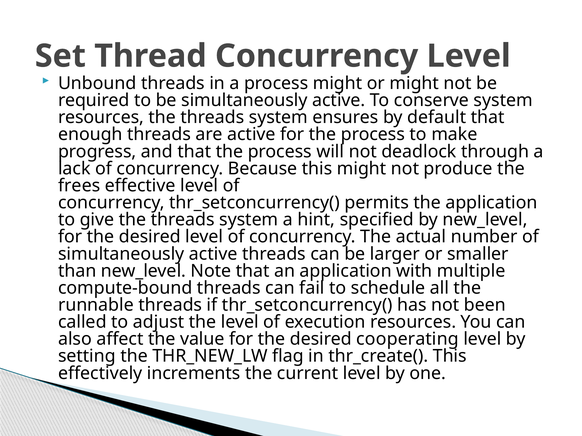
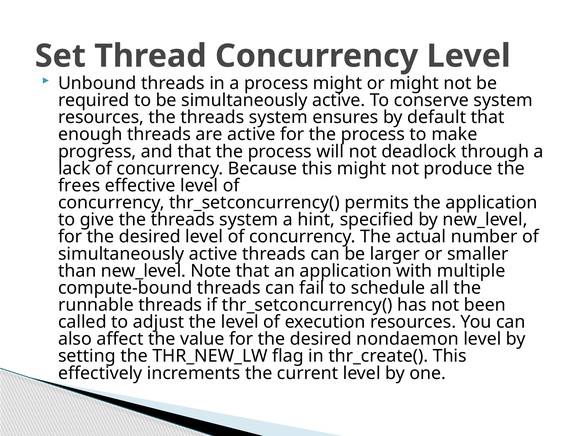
cooperating: cooperating -> nondaemon (408, 339)
